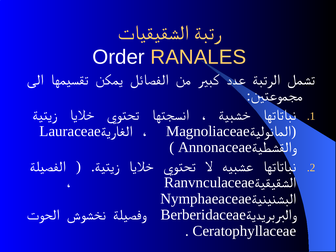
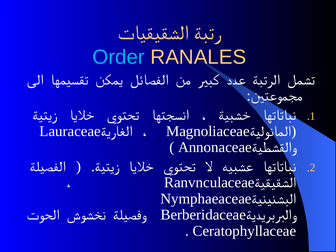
Order colour: white -> light blue (119, 57)
